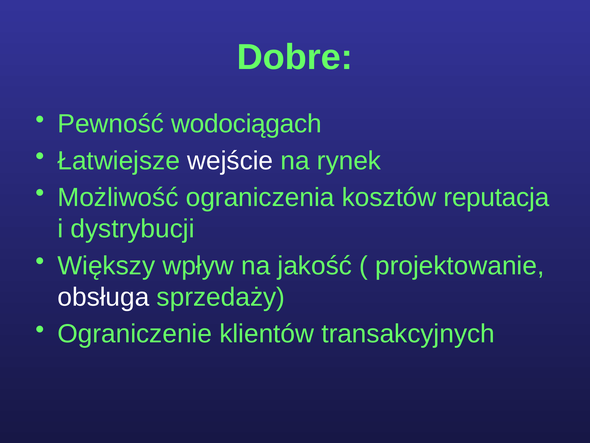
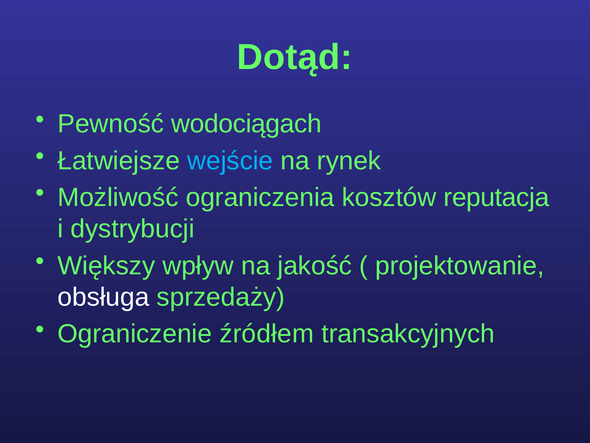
Dobre: Dobre -> Dotąd (295, 57)
wejście colour: white -> light blue (230, 160)
klientów: klientów -> źródłem (267, 334)
